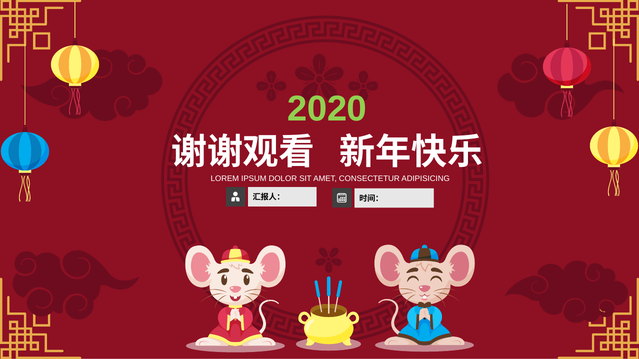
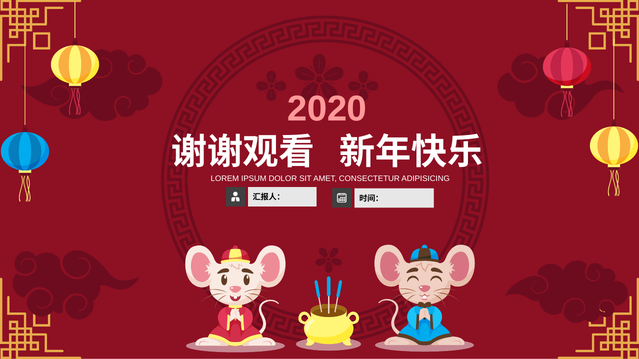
2020 colour: light green -> pink (327, 109)
